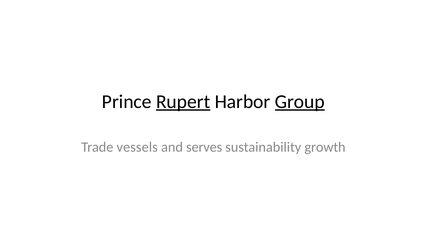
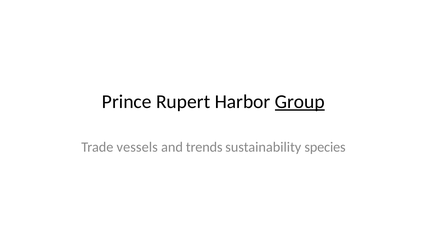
Rupert underline: present -> none (183, 102)
serves: serves -> trends (204, 147)
growth: growth -> species (325, 147)
